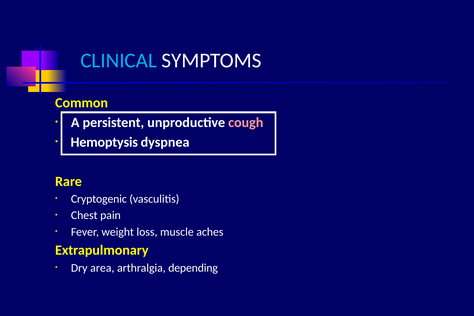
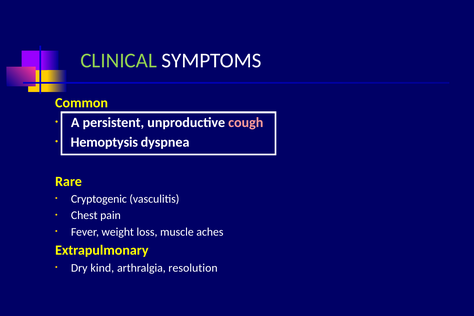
CLINICAL colour: light blue -> light green (119, 60)
area: area -> kind (102, 268)
depending: depending -> resolution (193, 268)
